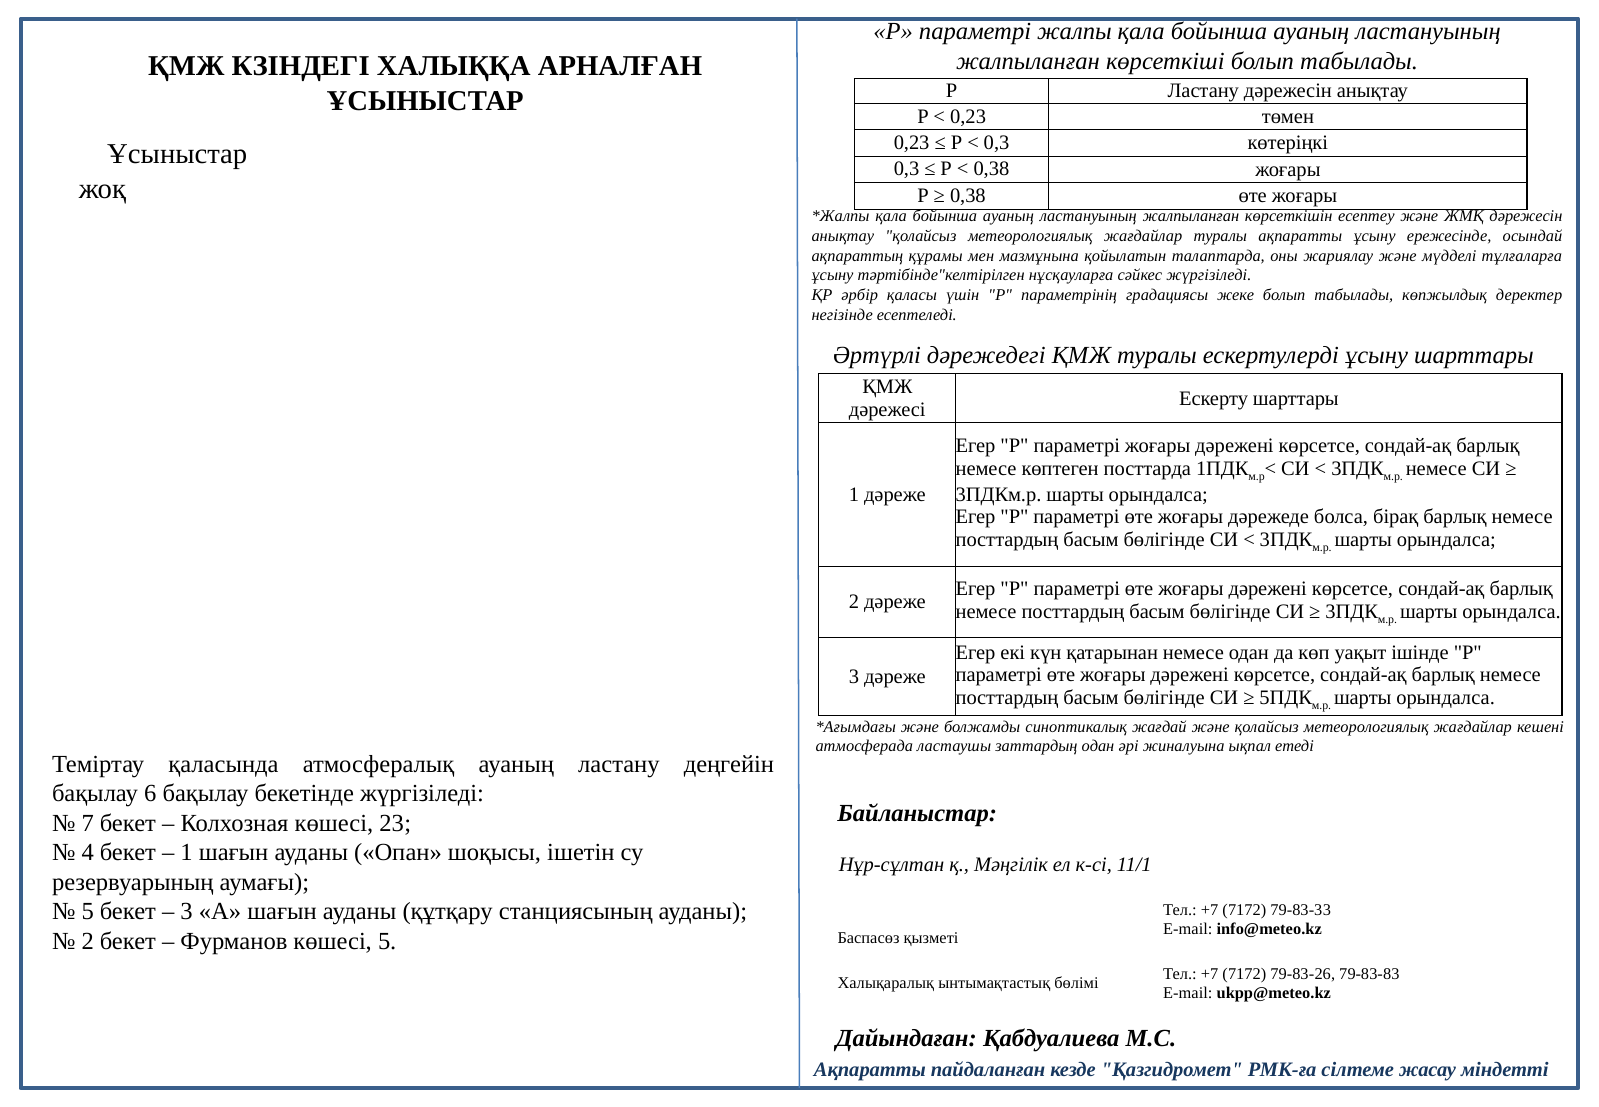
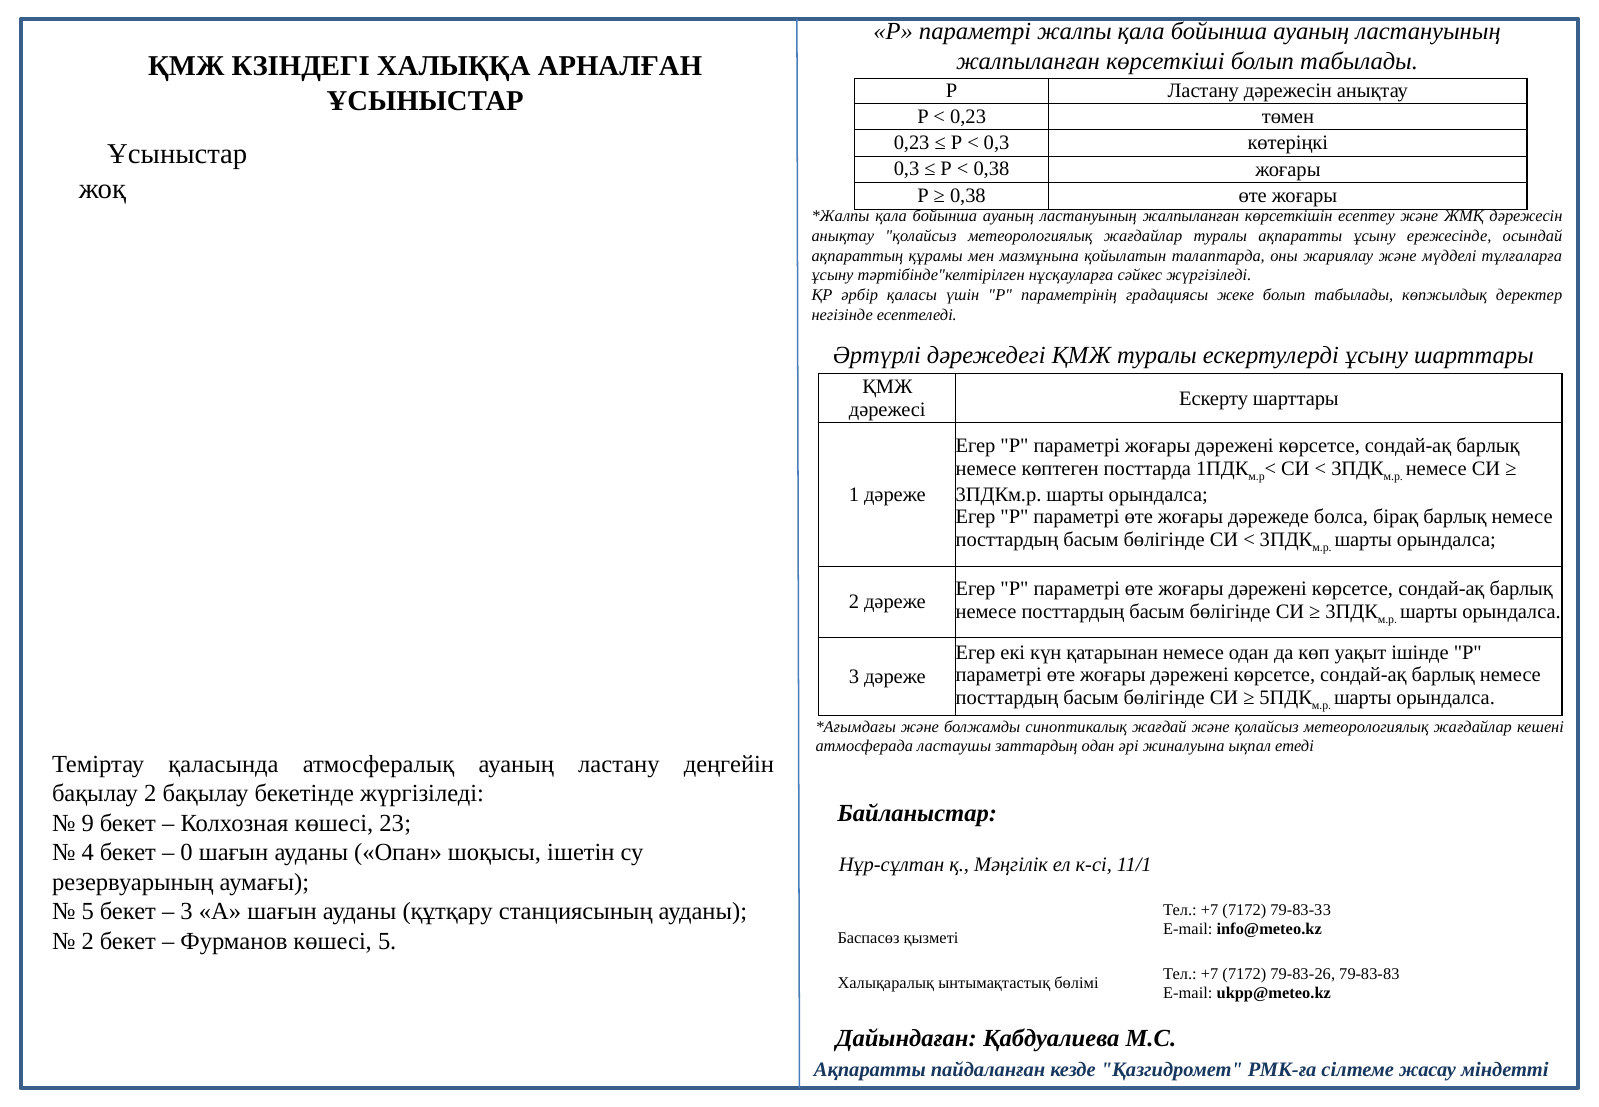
бақылау 6: 6 -> 2 (150, 794)
7: 7 -> 9 (88, 823)
1: 1 -> 0 (187, 853)
